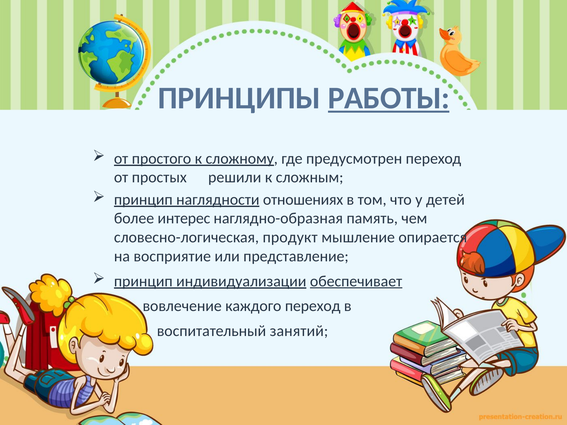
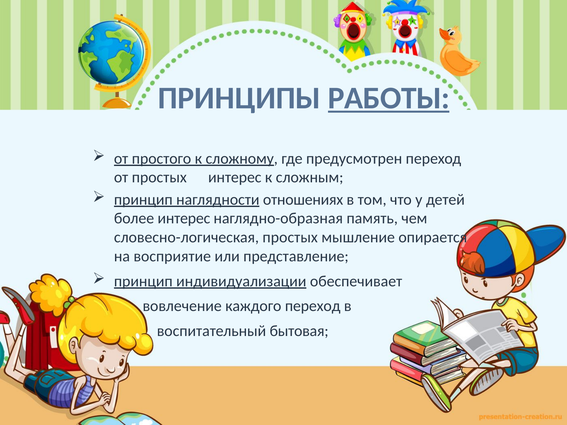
простых решили: решили -> интерес (235, 178)
словесно-логическая продукт: продукт -> простых (290, 237)
обеспечивает underline: present -> none (356, 281)
занятий: занятий -> бытовая (299, 331)
